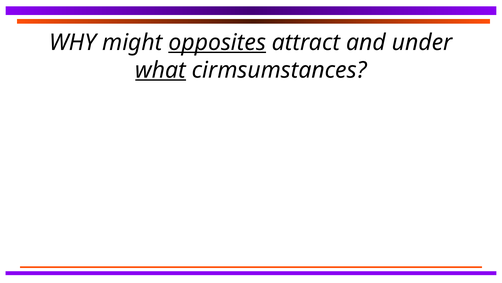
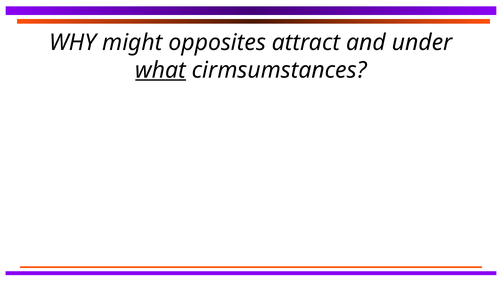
opposites underline: present -> none (217, 42)
